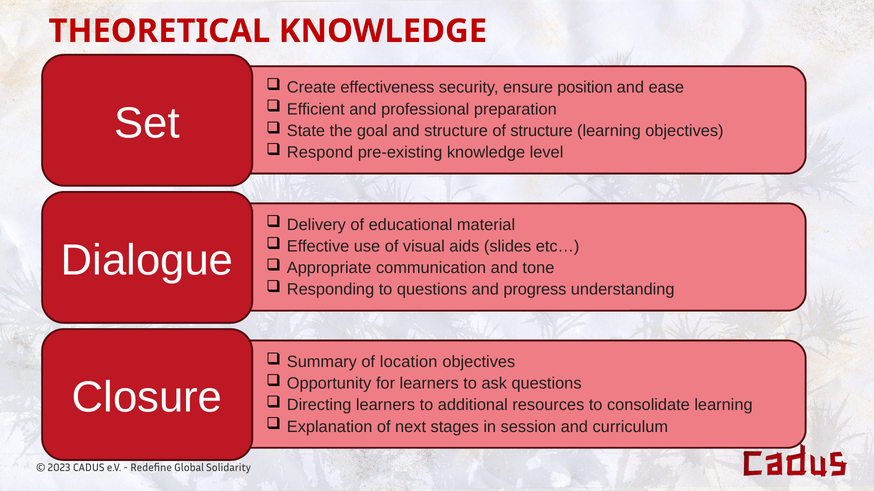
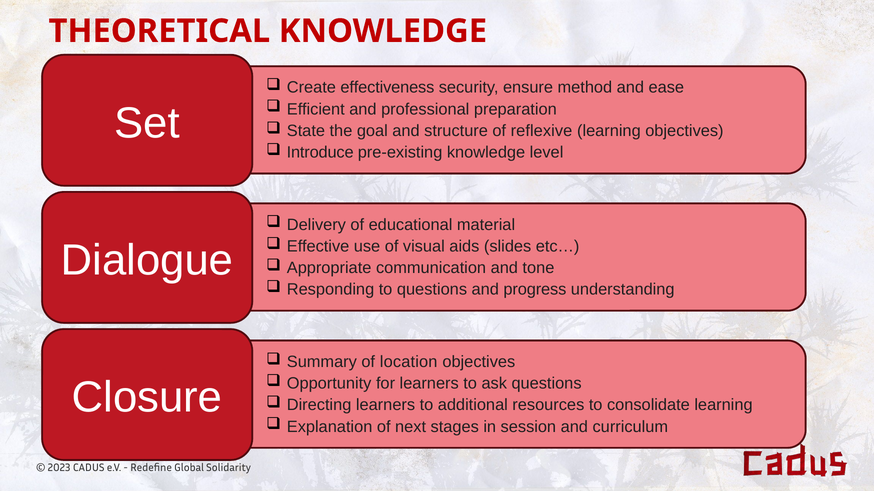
position: position -> method (585, 88)
of structure: structure -> reflexive (541, 131)
Respond: Respond -> Introduce (320, 153)
